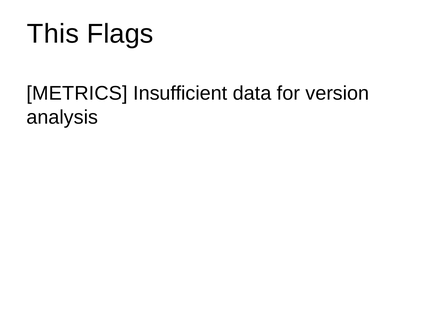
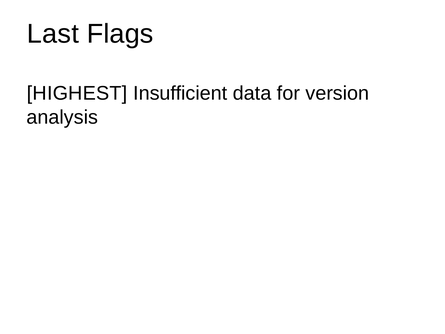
This: This -> Last (53, 34)
METRICS: METRICS -> HIGHEST (77, 93)
